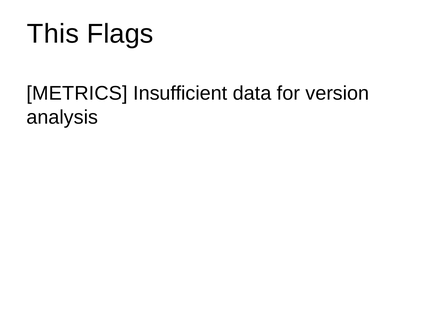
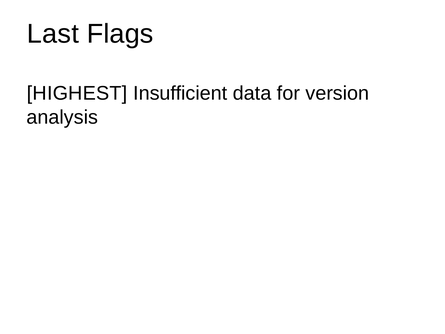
This: This -> Last (53, 34)
METRICS: METRICS -> HIGHEST (77, 93)
